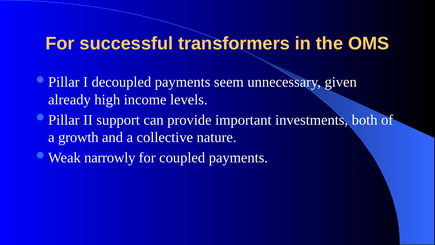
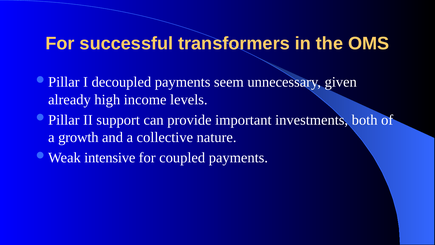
narrowly: narrowly -> intensive (110, 157)
